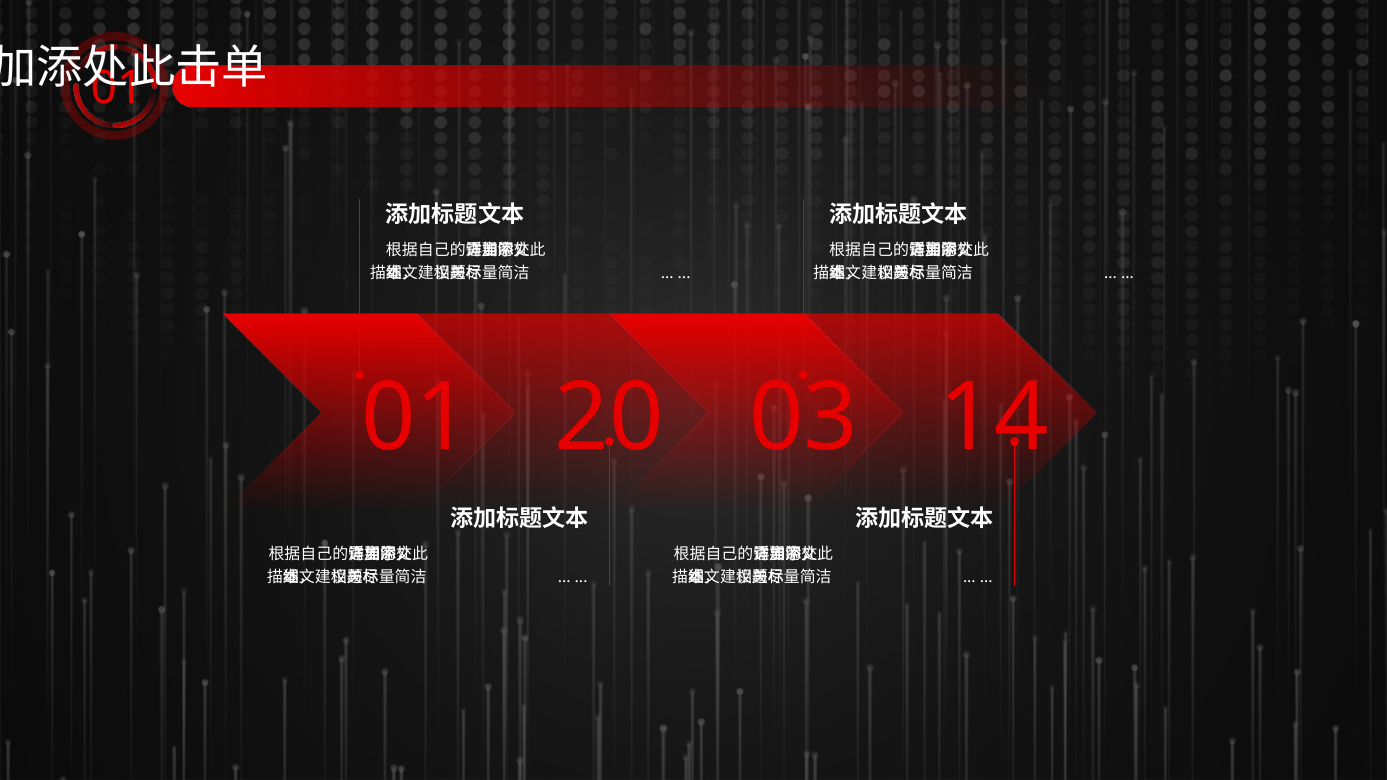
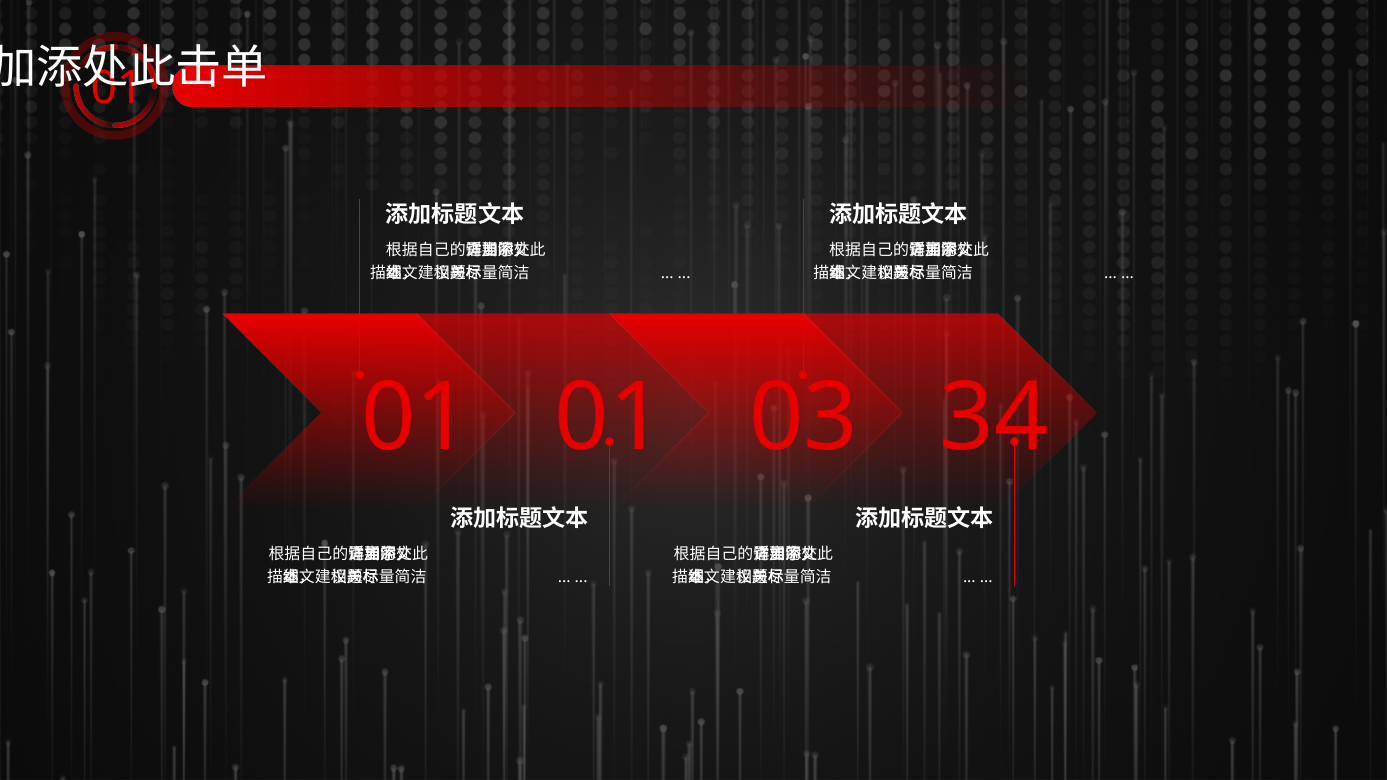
20: 20 -> 01 (609, 418)
14: 14 -> 34 (994, 418)
